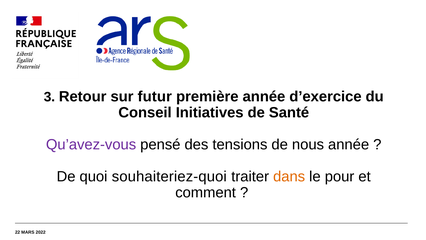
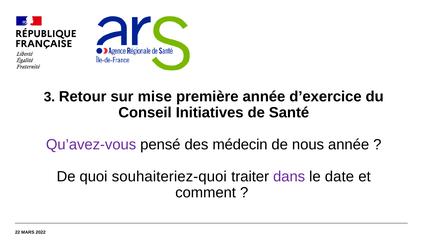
futur: futur -> mise (155, 96)
tensions: tensions -> médecin (240, 144)
dans colour: orange -> purple (289, 176)
pour: pour -> date (339, 176)
